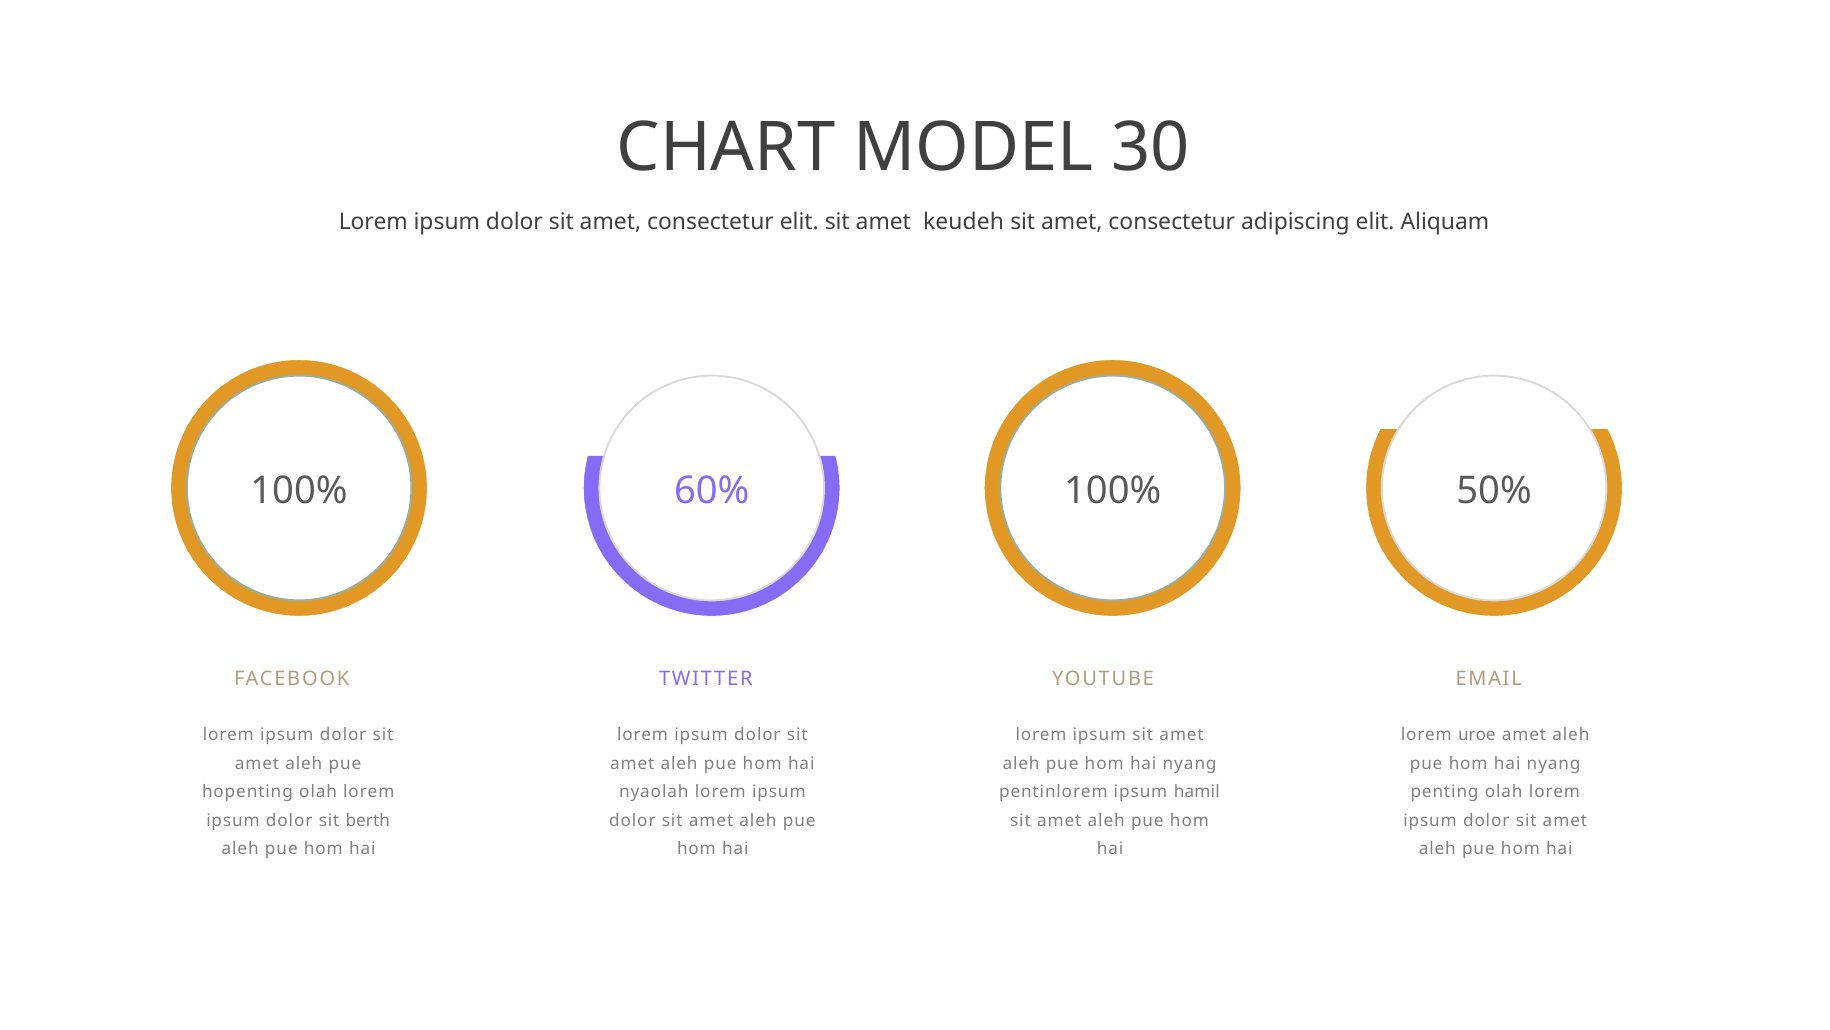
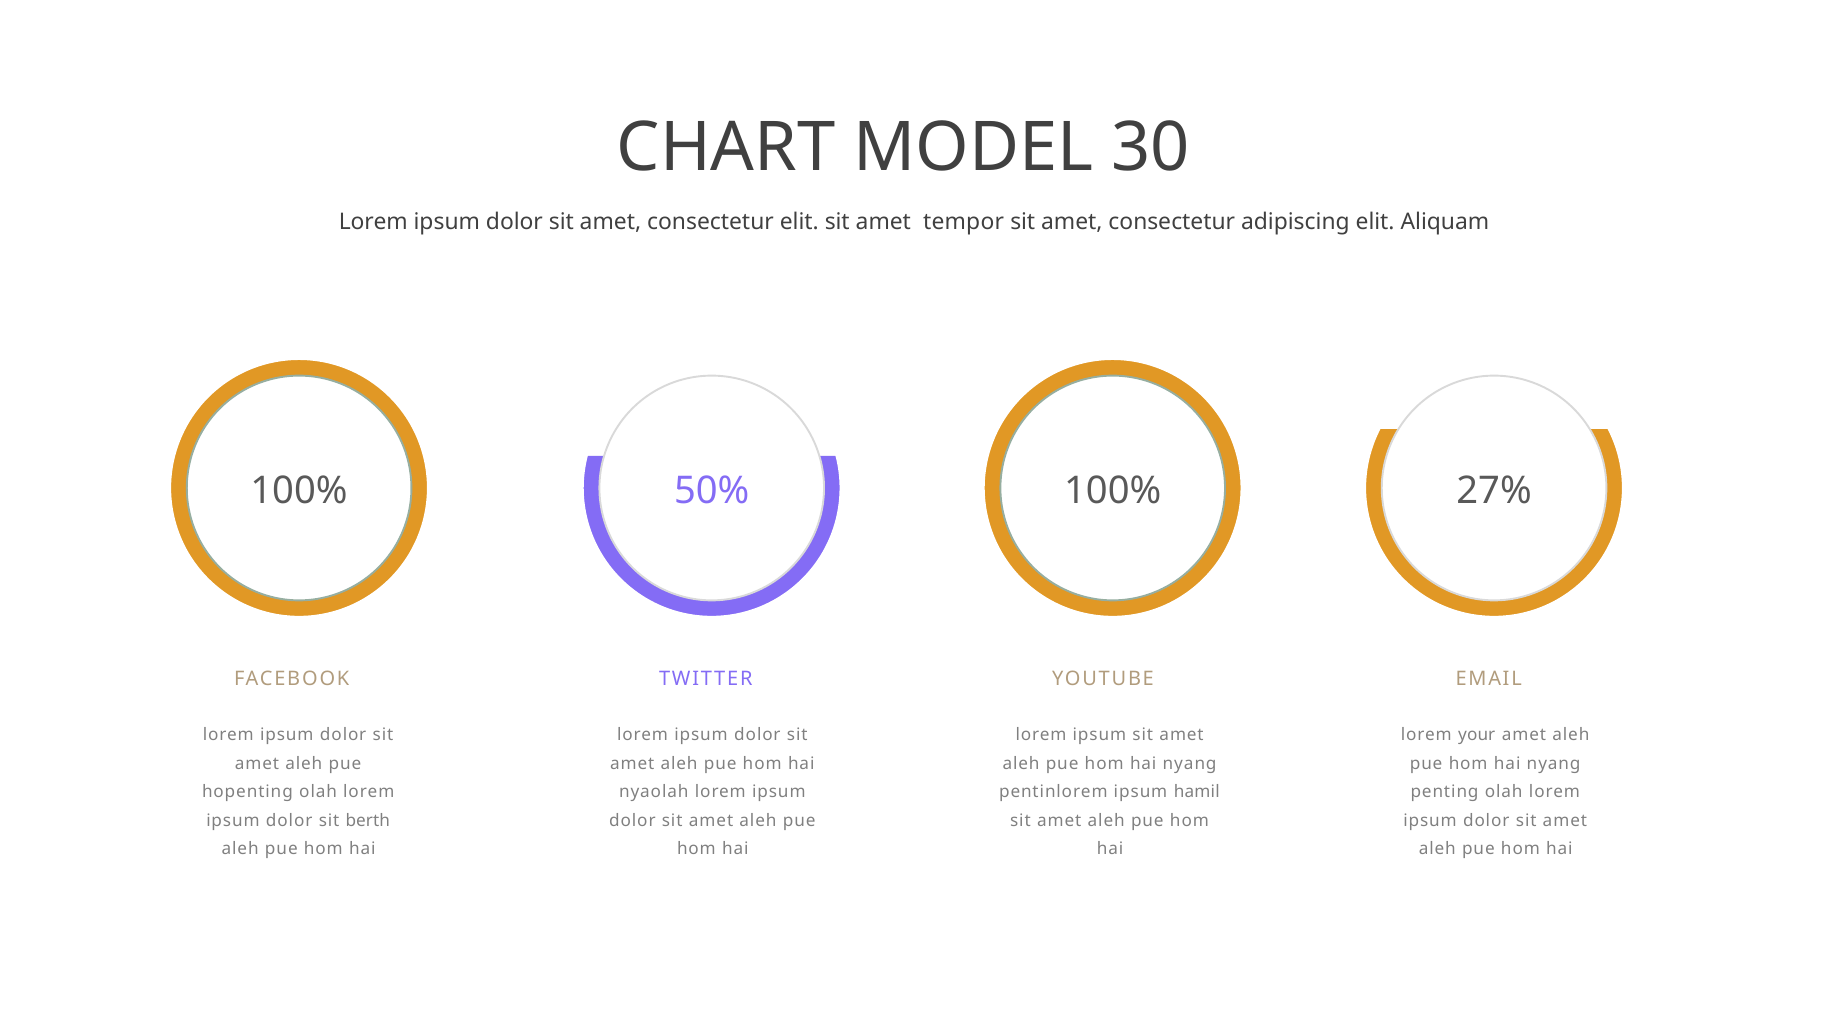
keudeh: keudeh -> tempor (964, 221)
60%: 60% -> 50% (712, 490)
50%: 50% -> 27% (1494, 490)
uroe: uroe -> your (1477, 734)
